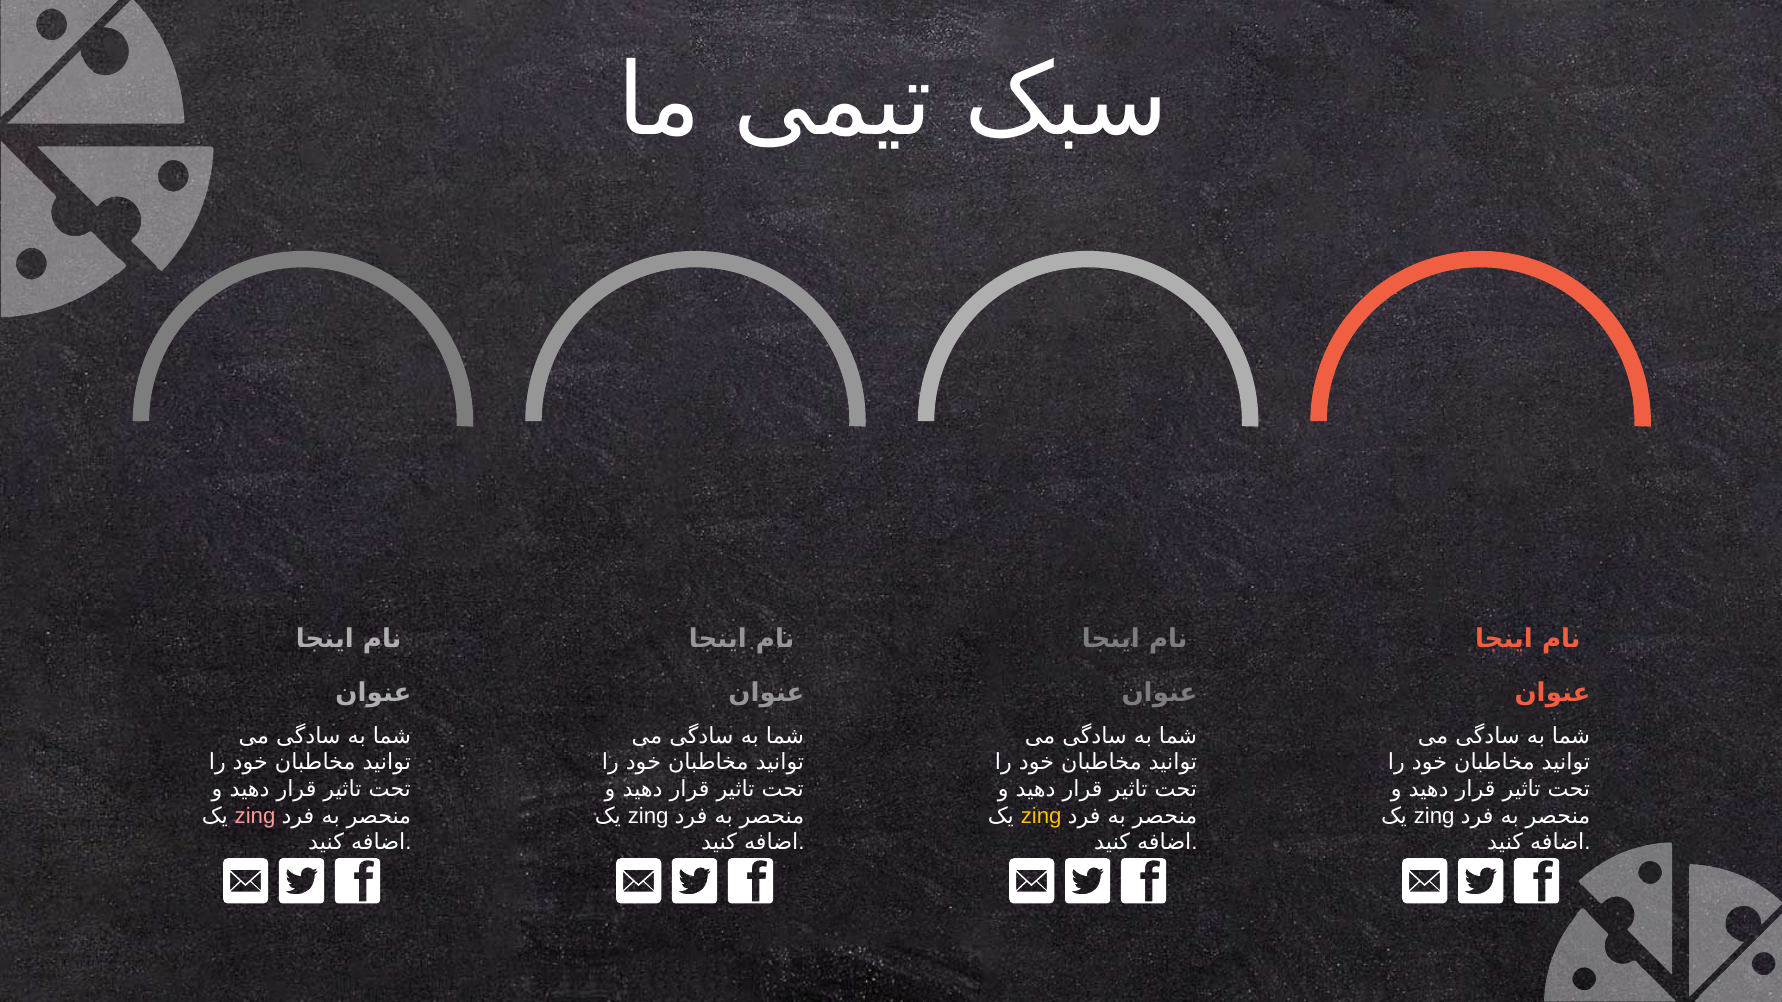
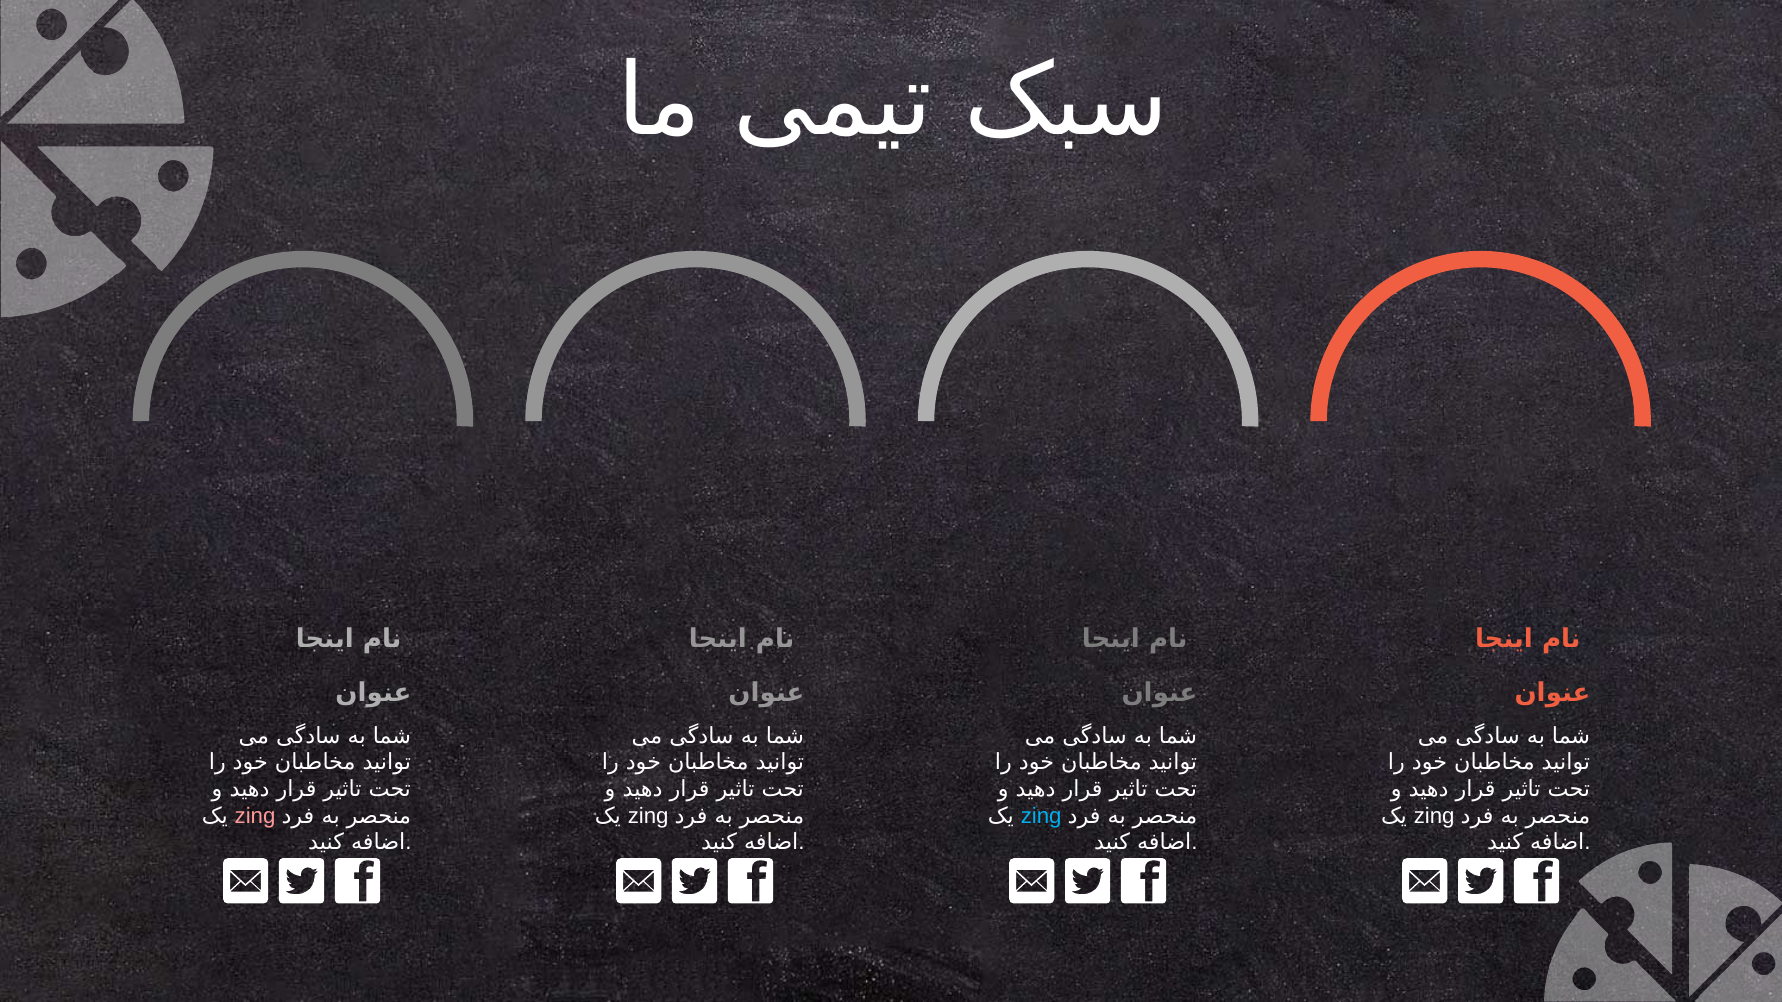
zing colour: yellow -> light blue (1041, 816)
